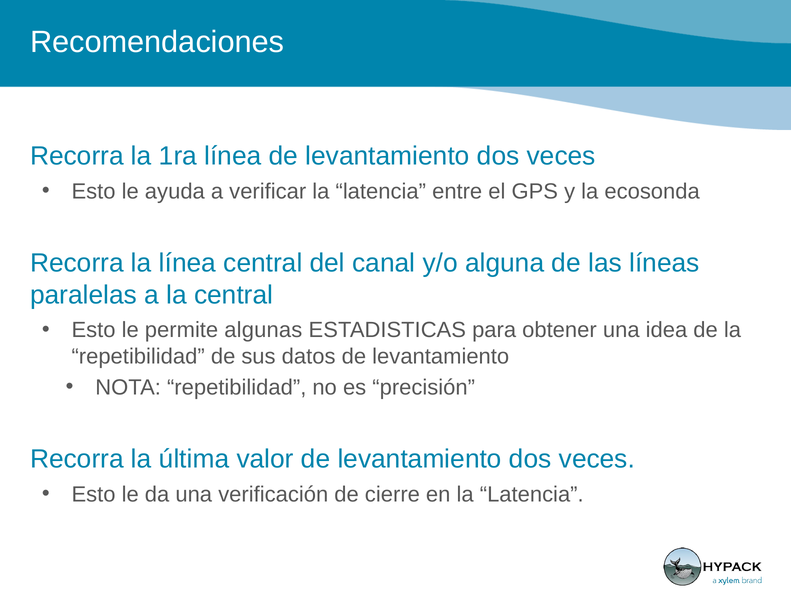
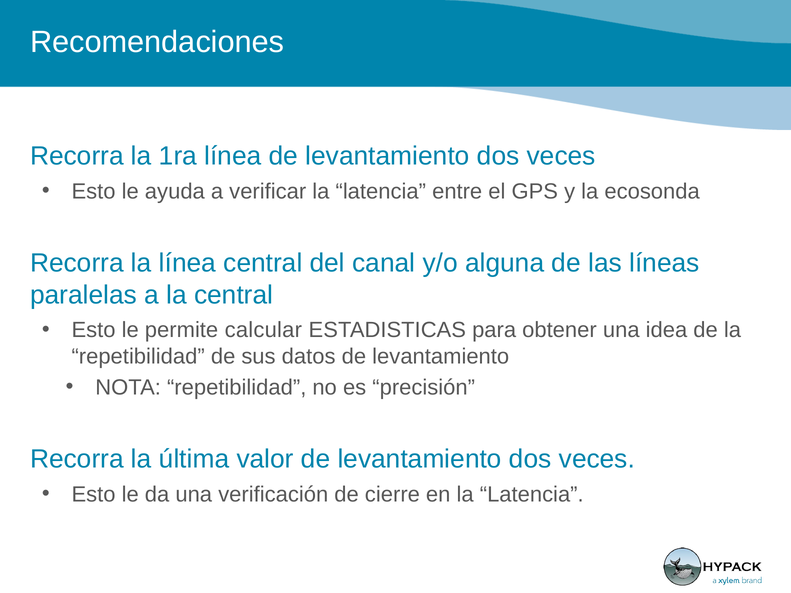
algunas: algunas -> calcular (263, 330)
